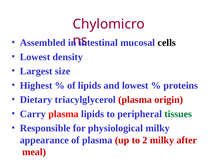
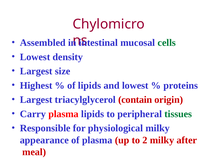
cells colour: black -> green (167, 43)
Dietary: Dietary -> Largest (36, 100)
triacylglycerol plasma: plasma -> contain (135, 100)
